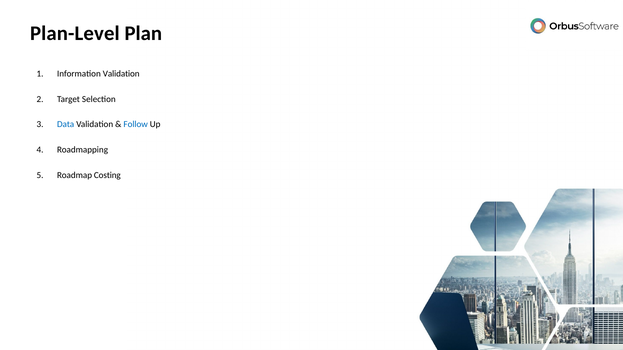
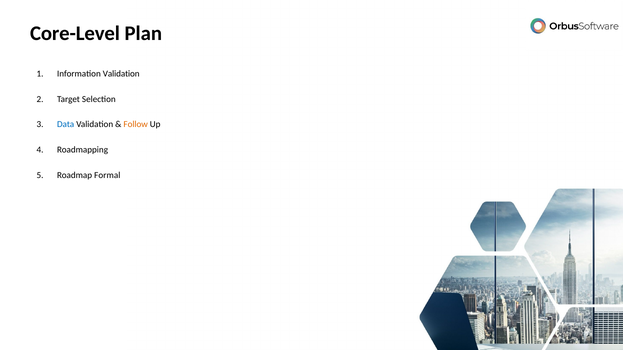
Plan-Level: Plan-Level -> Core-Level (75, 34)
Follow colour: blue -> orange (136, 125)
Costing: Costing -> Formal (107, 176)
